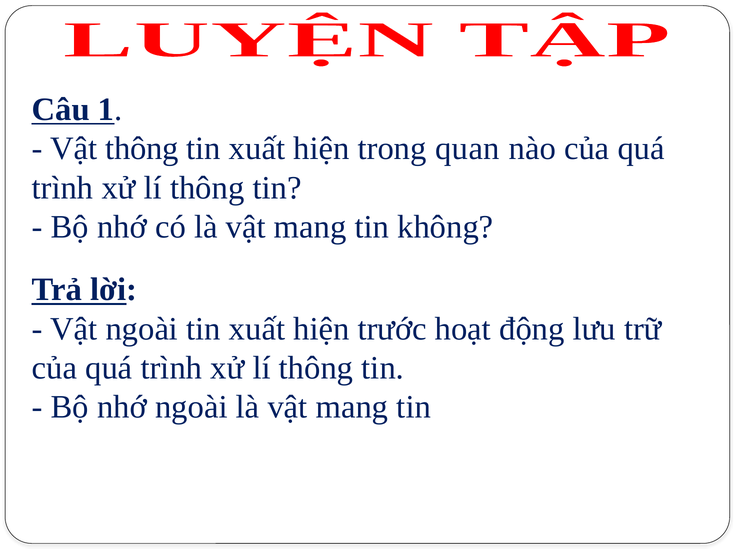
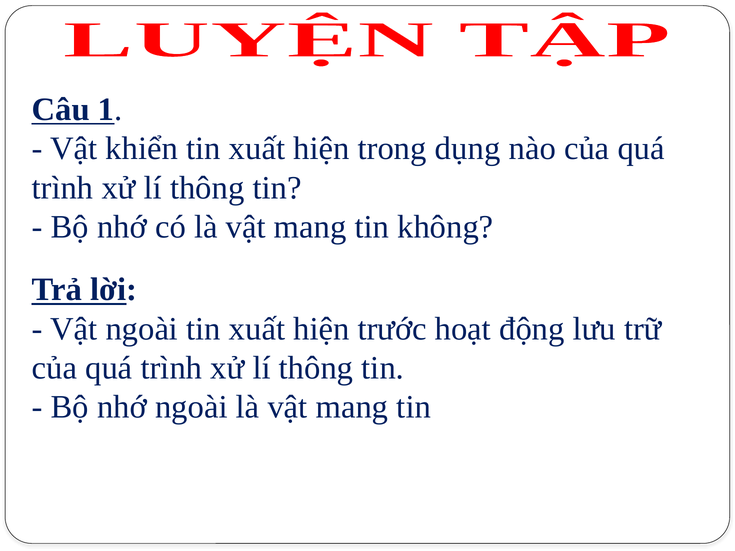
Vật thông: thông -> khiển (142, 149)
quan: quan -> dụng (468, 149)
